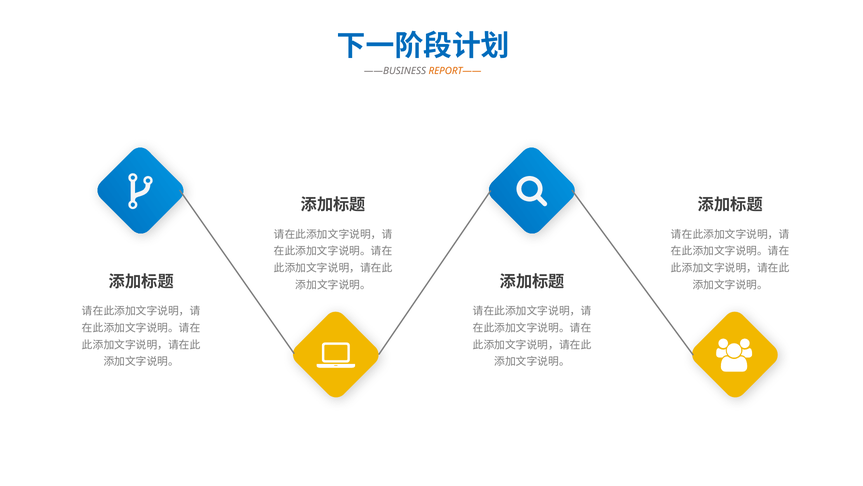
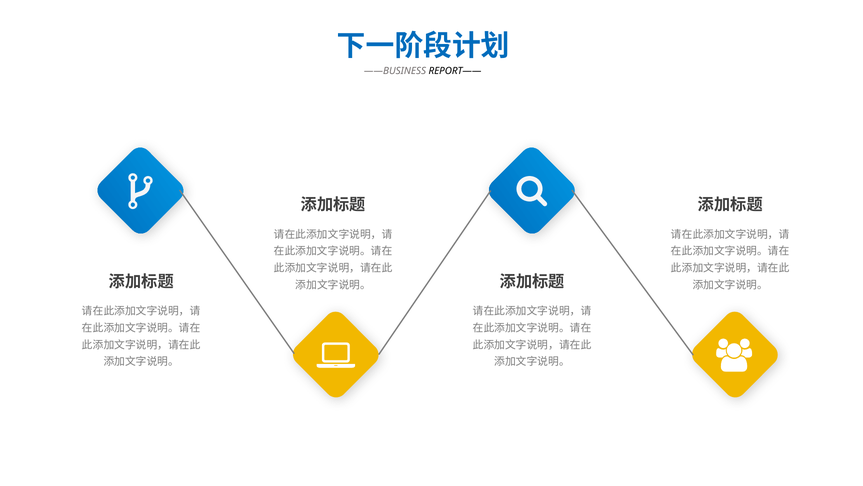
REPORT—— colour: orange -> black (455, 71)
